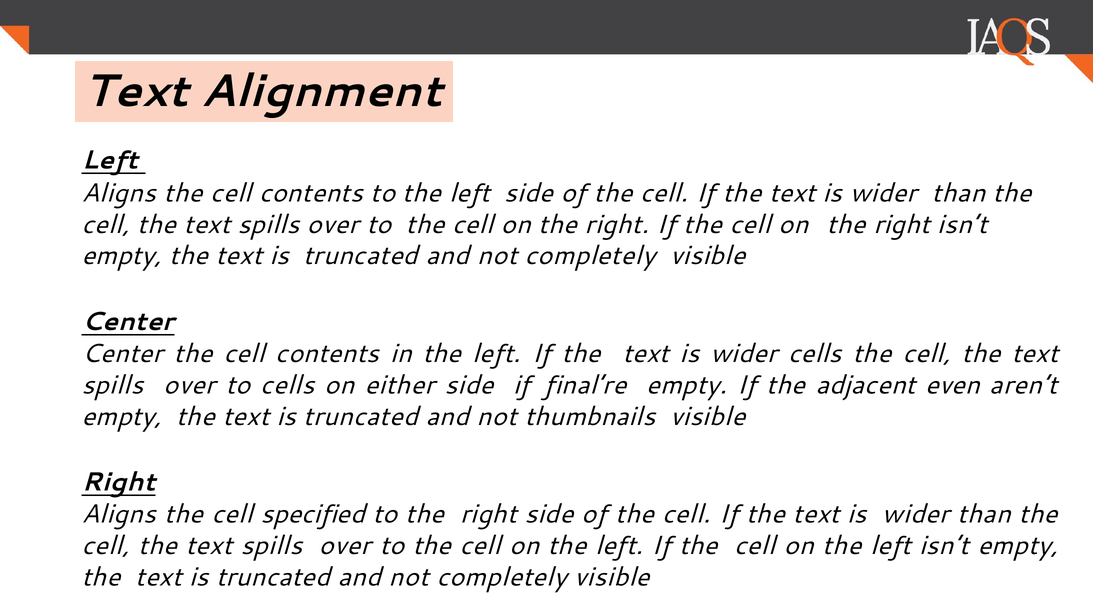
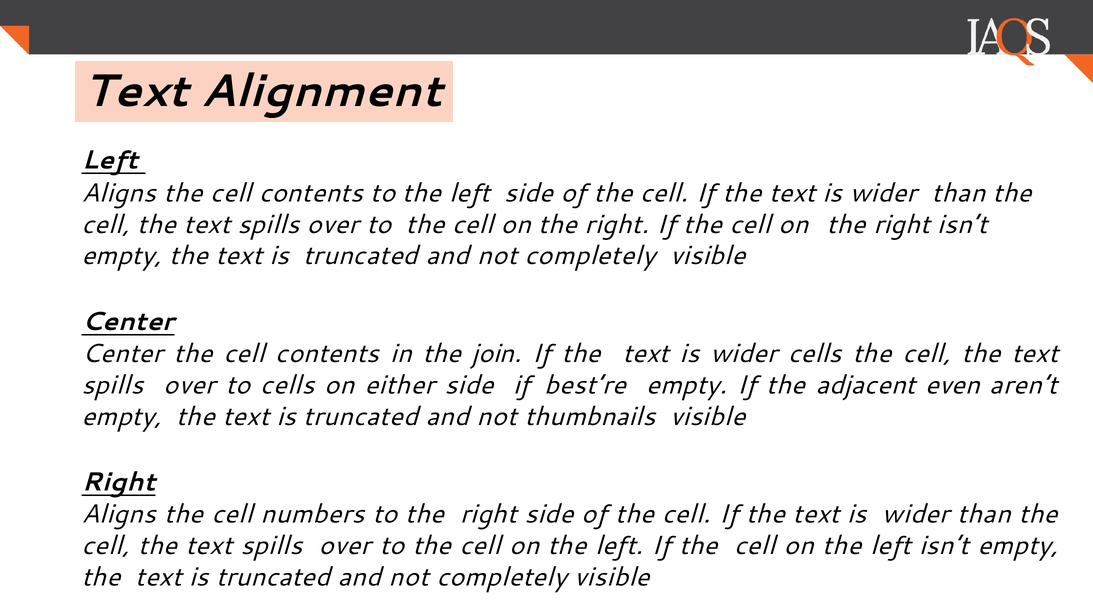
in the left: left -> join (497, 353)
final’re: final’re -> best’re (585, 385)
specified: specified -> numbers (313, 514)
